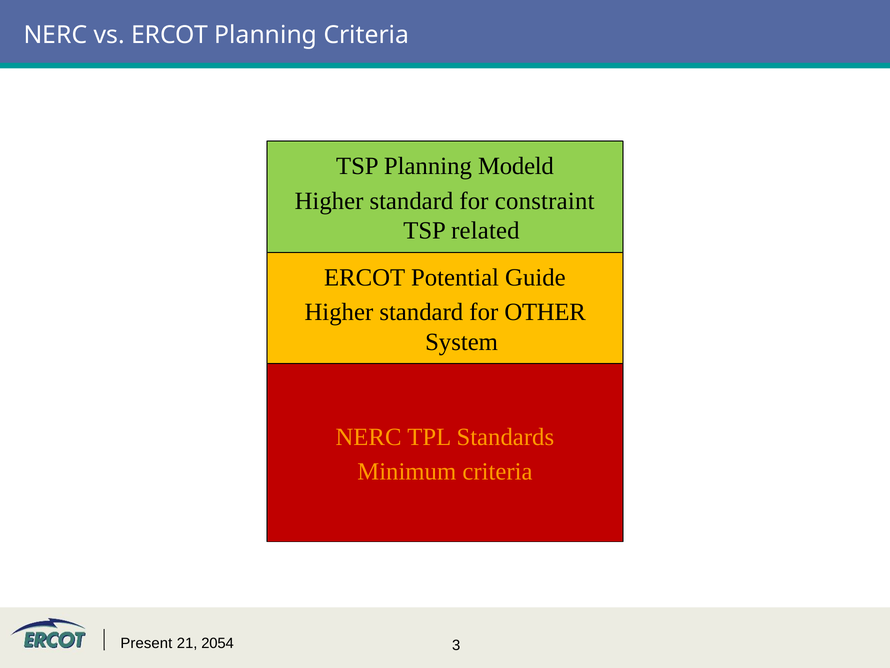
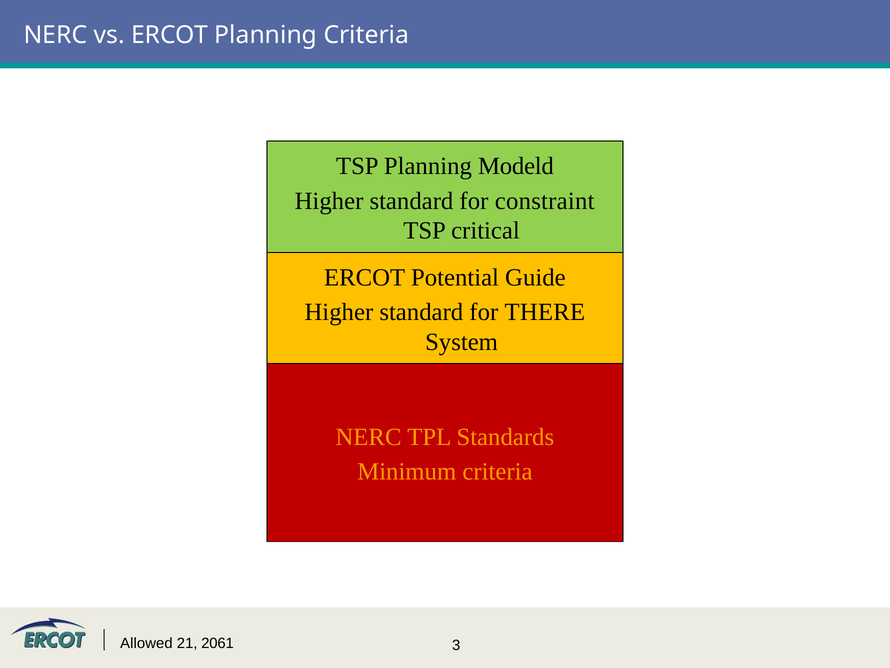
related: related -> critical (485, 230)
OTHER: OTHER -> THERE (545, 312)
Present: Present -> Allowed (146, 643)
2054: 2054 -> 2061 (218, 643)
